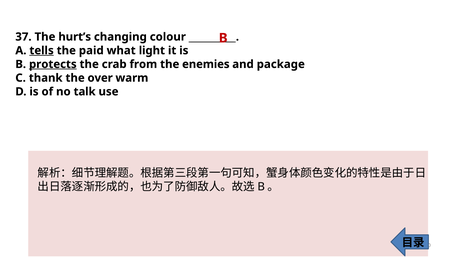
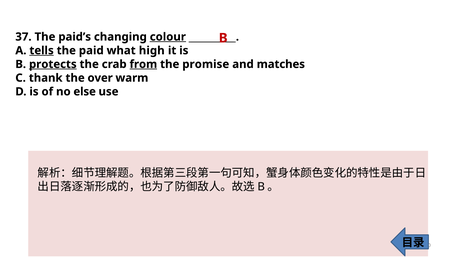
hurt’s: hurt’s -> paid’s (75, 37)
colour underline: none -> present (168, 37)
light: light -> high (152, 51)
from underline: none -> present (143, 64)
enemies: enemies -> promise (206, 64)
package: package -> matches (281, 64)
talk: talk -> else (85, 92)
